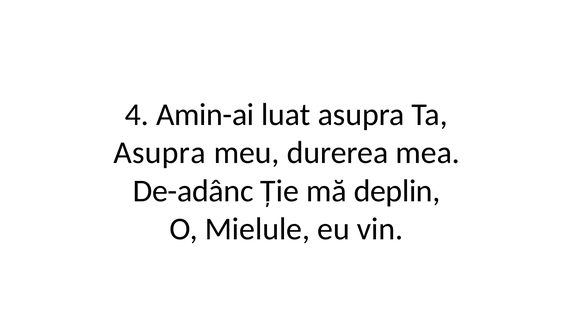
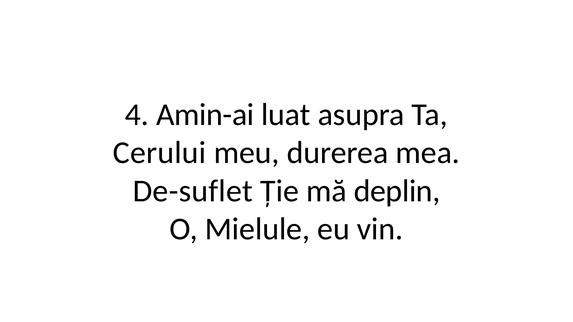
Asupra: Asupra -> Cerului (160, 153)
De-adânc: De-adânc -> De-suflet (193, 191)
